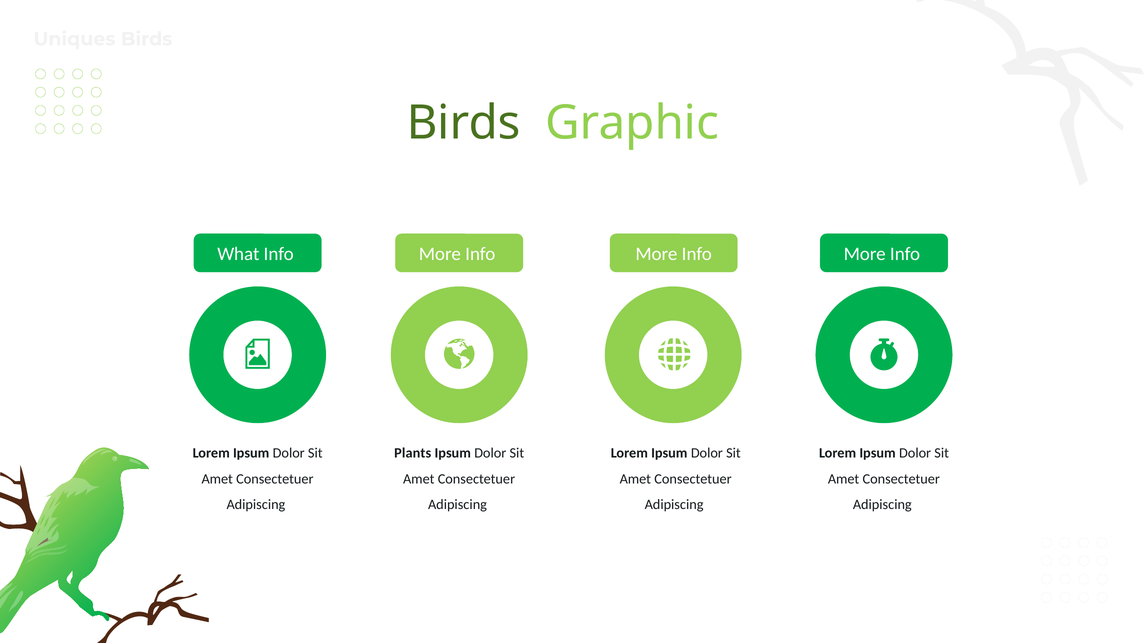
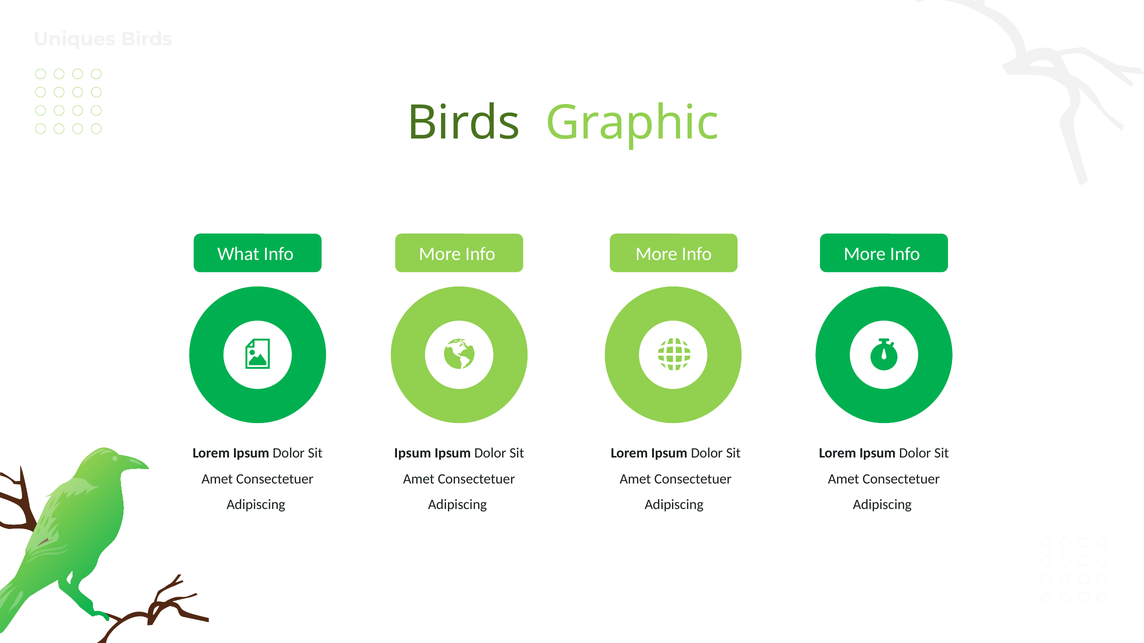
Plants: Plants -> Ipsum (413, 454)
